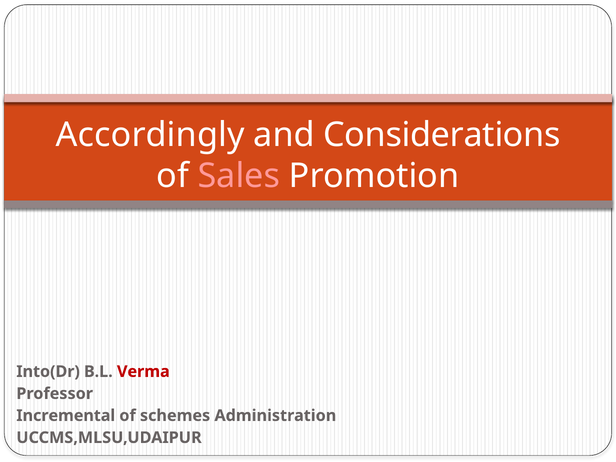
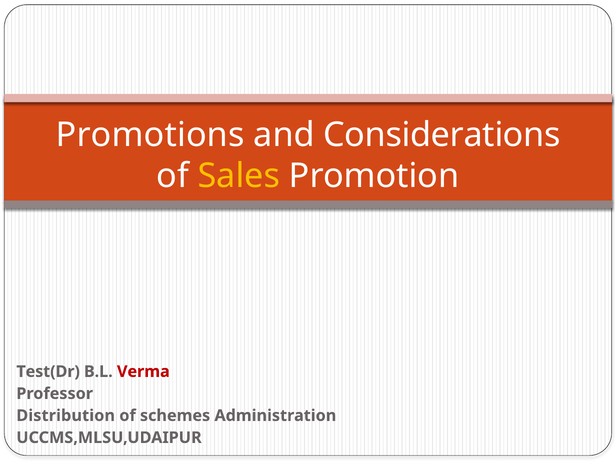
Accordingly: Accordingly -> Promotions (150, 135)
Sales colour: pink -> yellow (239, 176)
Into(Dr: Into(Dr -> Test(Dr (48, 372)
Incremental: Incremental -> Distribution (66, 416)
